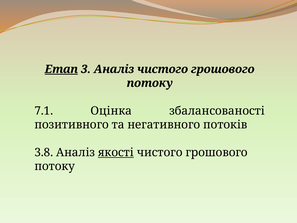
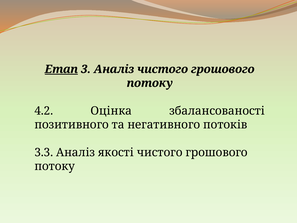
7.1: 7.1 -> 4.2 (44, 111)
3.8: 3.8 -> 3.3 (44, 152)
якості underline: present -> none (116, 152)
